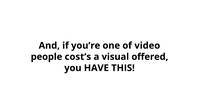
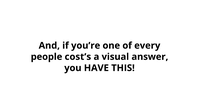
video: video -> every (147, 46)
offered: offered -> answer (150, 57)
